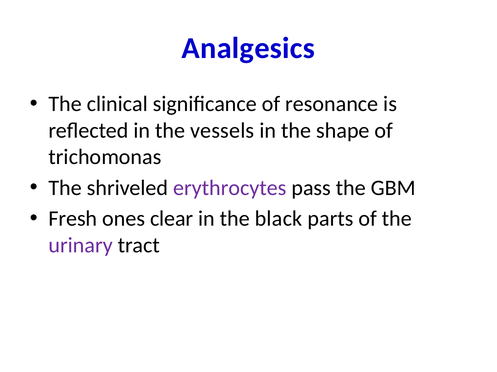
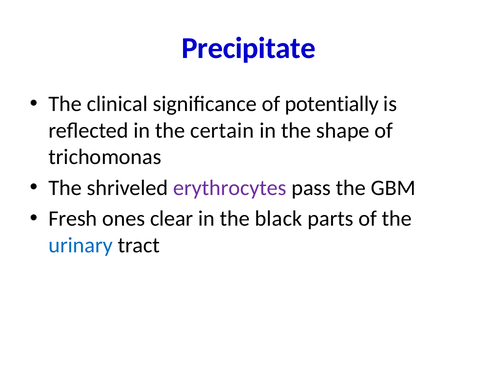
Analgesics: Analgesics -> Precipitate (249, 48)
resonance: resonance -> potentially (332, 104)
vessels: vessels -> certain (222, 131)
urinary colour: purple -> blue (81, 246)
